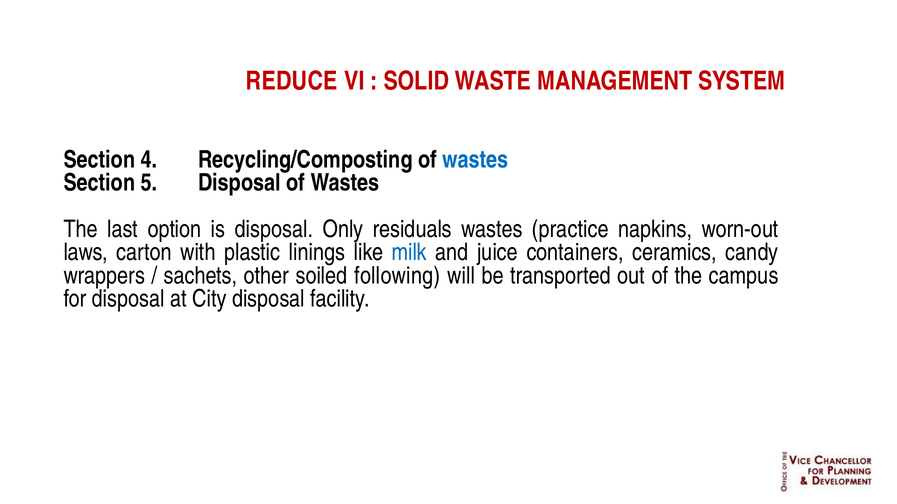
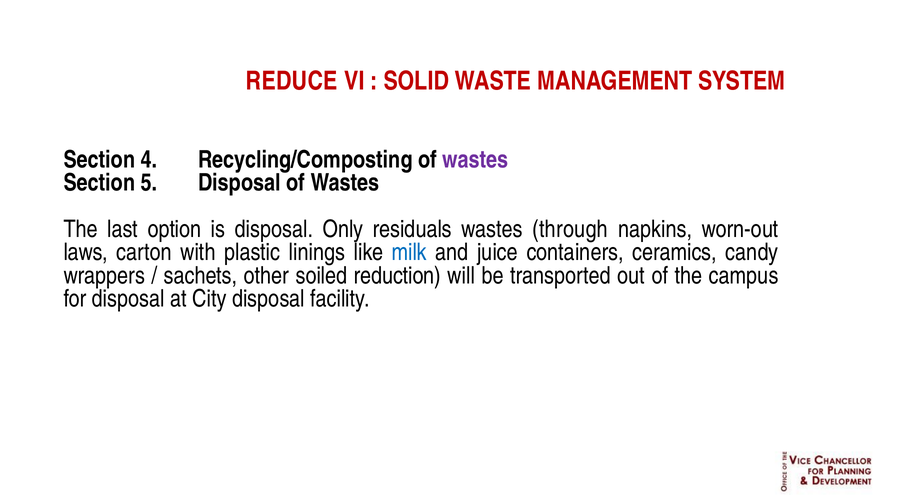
wastes colour: blue -> purple (476, 160)
practice: practice -> through (570, 229)
following: following -> reduction (397, 276)
